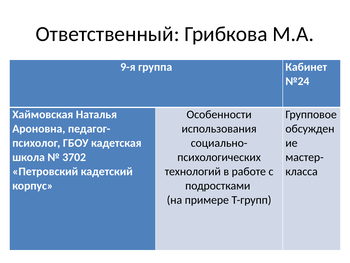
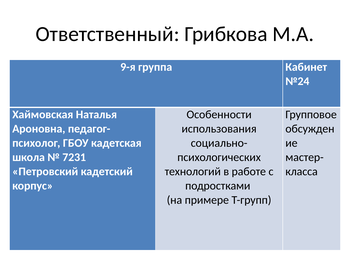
3702: 3702 -> 7231 (74, 157)
